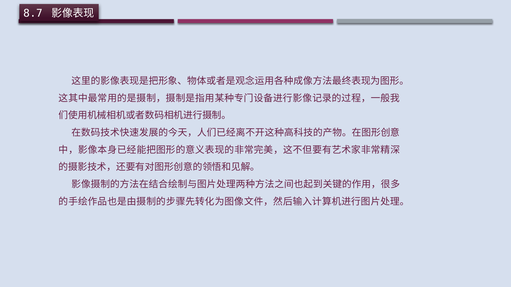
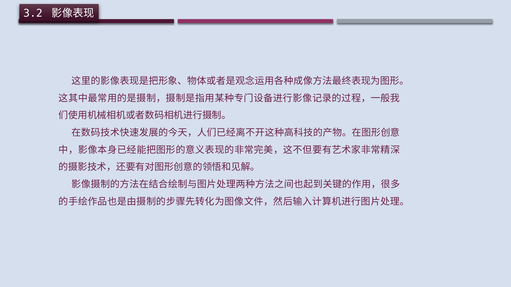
8.7: 8.7 -> 3.2 (33, 13)
